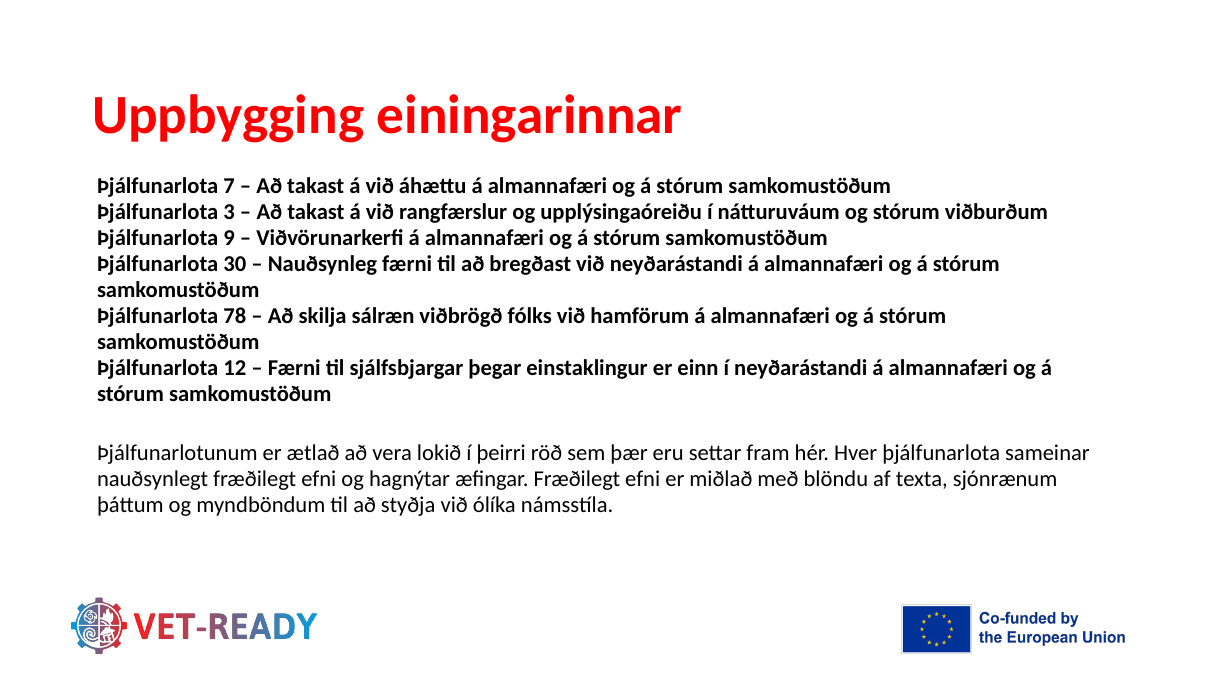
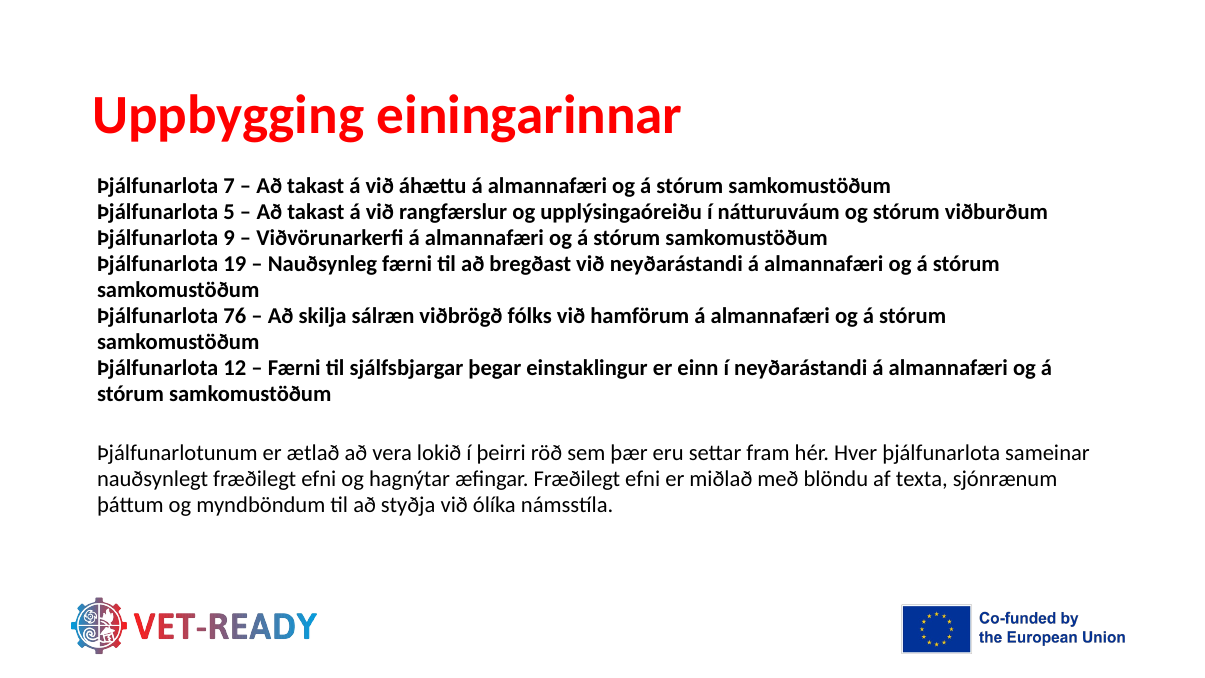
3: 3 -> 5 (229, 212)
30: 30 -> 19 (235, 264)
78: 78 -> 76 (235, 316)
